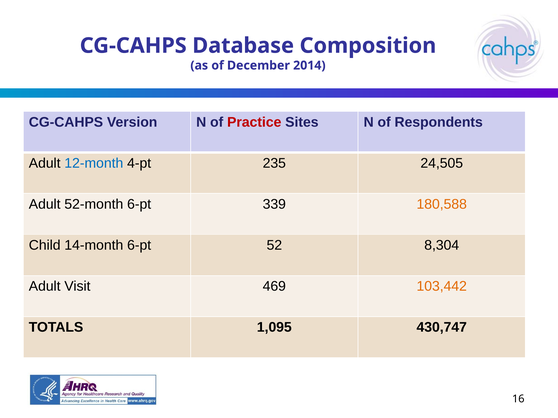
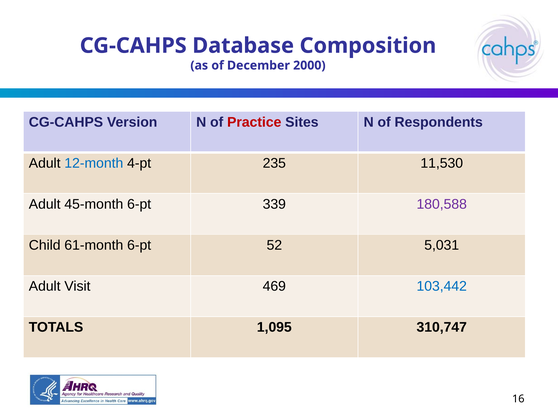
2014: 2014 -> 2000 (309, 66)
24,505: 24,505 -> 11,530 (442, 163)
52-month: 52-month -> 45-month (94, 205)
180,588 colour: orange -> purple (442, 205)
14-month: 14-month -> 61-month (94, 246)
8,304: 8,304 -> 5,031 (442, 246)
103,442 colour: orange -> blue (442, 287)
430,747: 430,747 -> 310,747 (442, 328)
